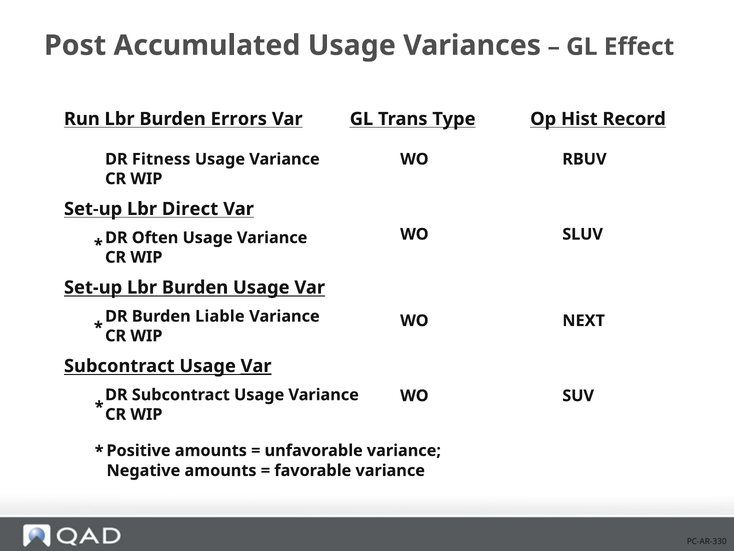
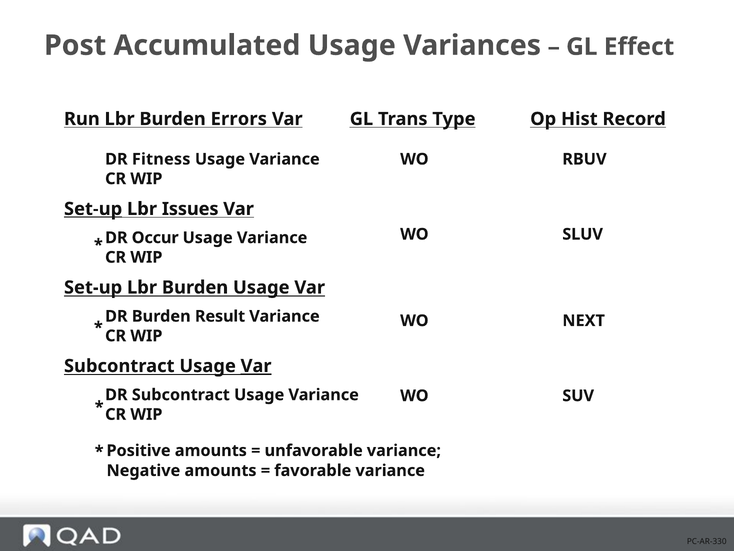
Set-up underline: none -> present (93, 209)
Direct: Direct -> Issues (190, 209)
Often: Often -> Occur (155, 238)
Liable: Liable -> Result (220, 316)
